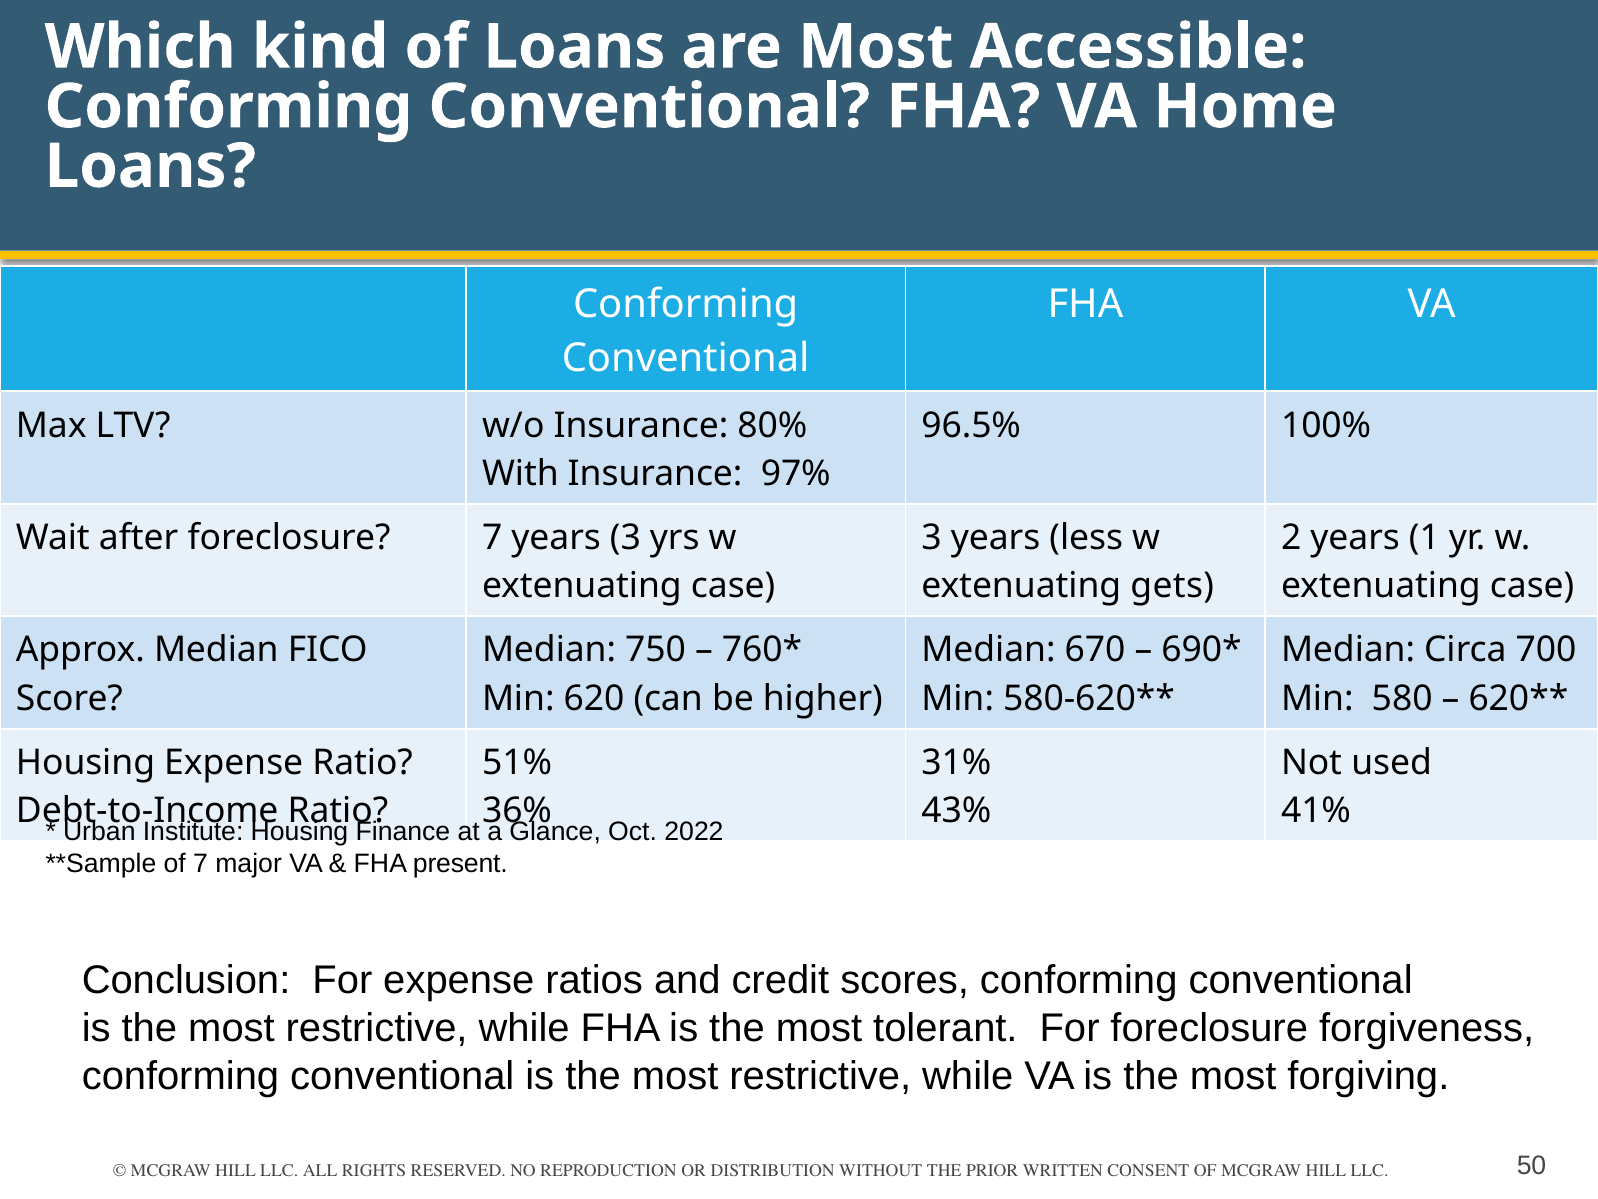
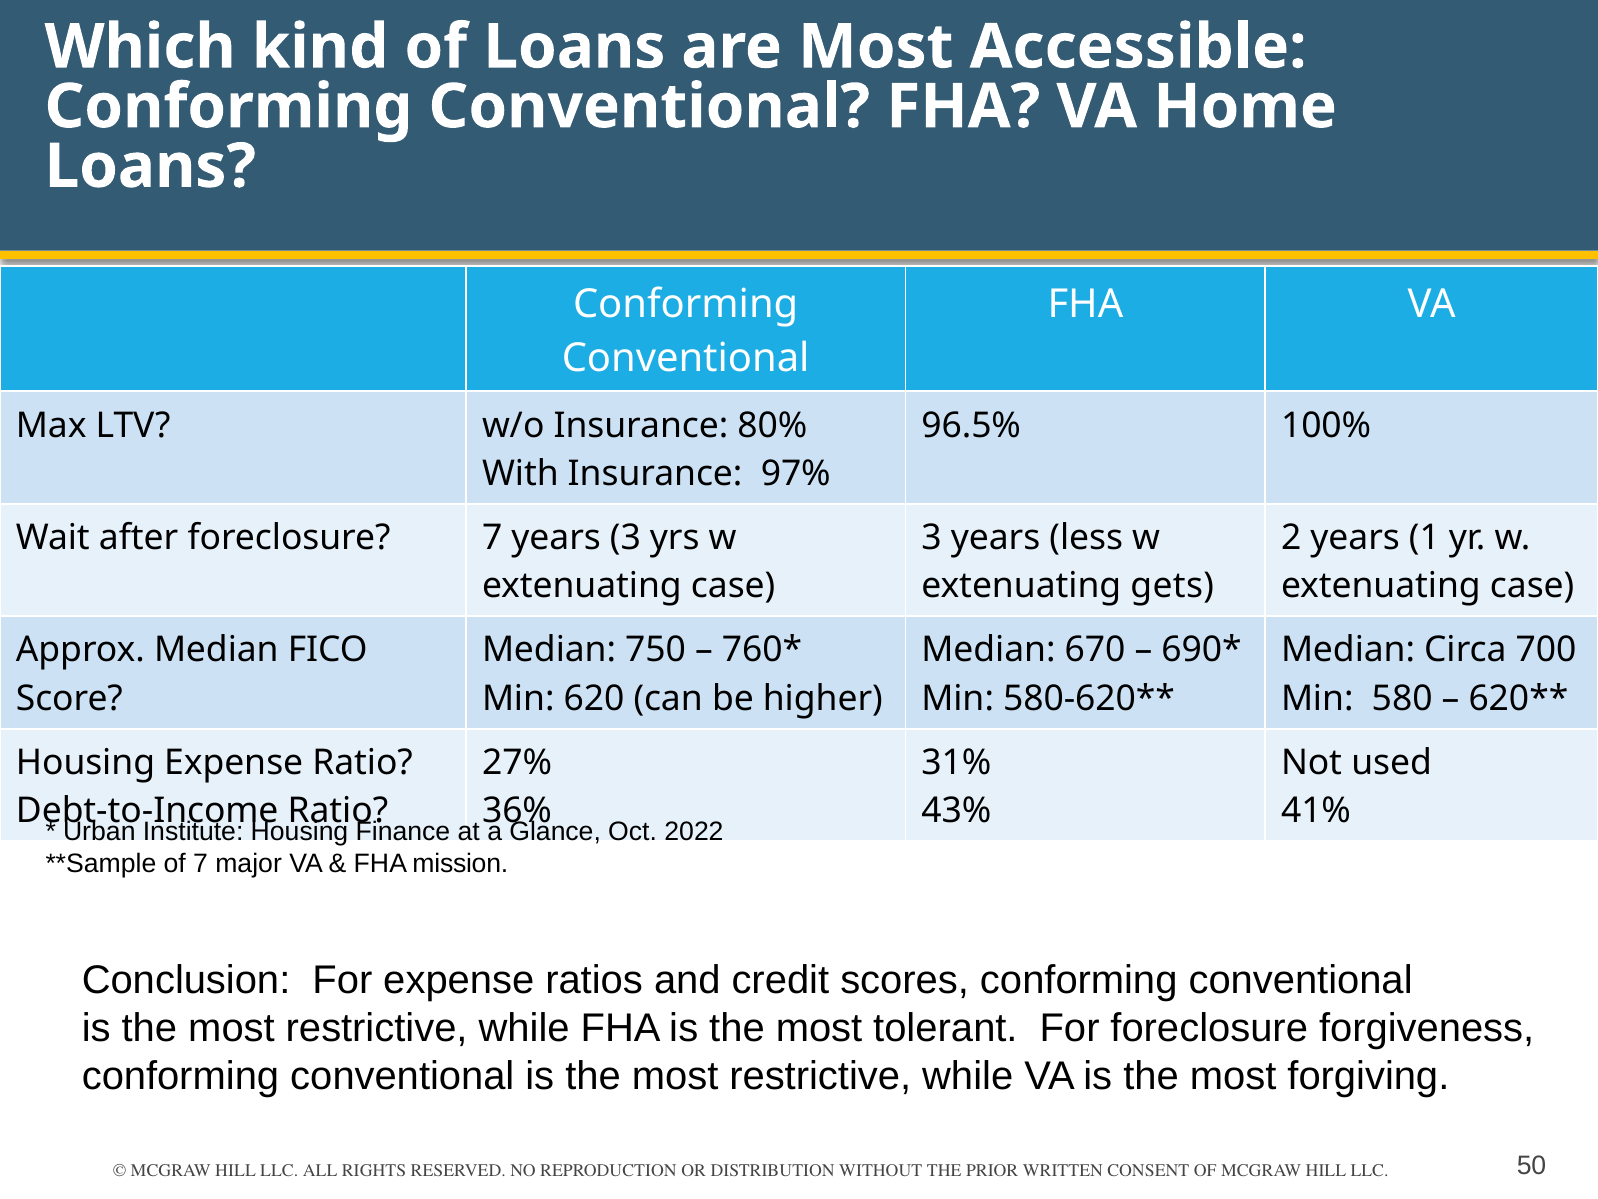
51%: 51% -> 27% (517, 762)
present: present -> mission (460, 863)
